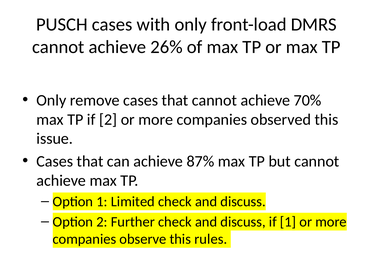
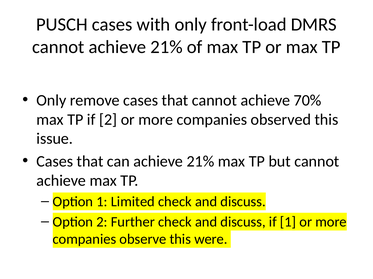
cannot achieve 26%: 26% -> 21% (166, 47)
can achieve 87%: 87% -> 21% (200, 162)
rules: rules -> were (211, 240)
